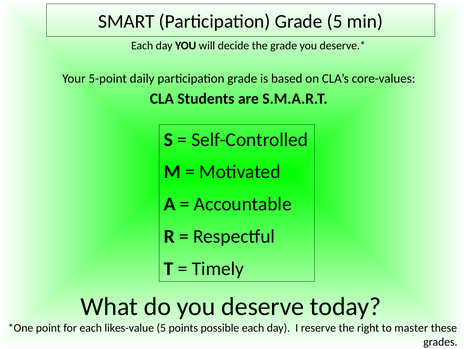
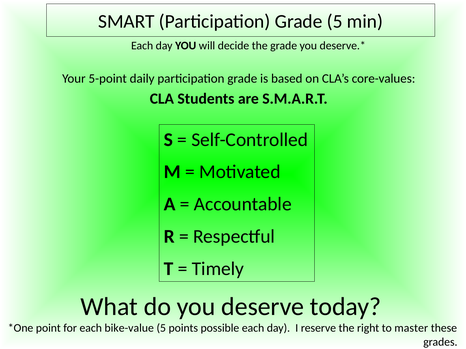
likes-value: likes-value -> bike-value (129, 329)
